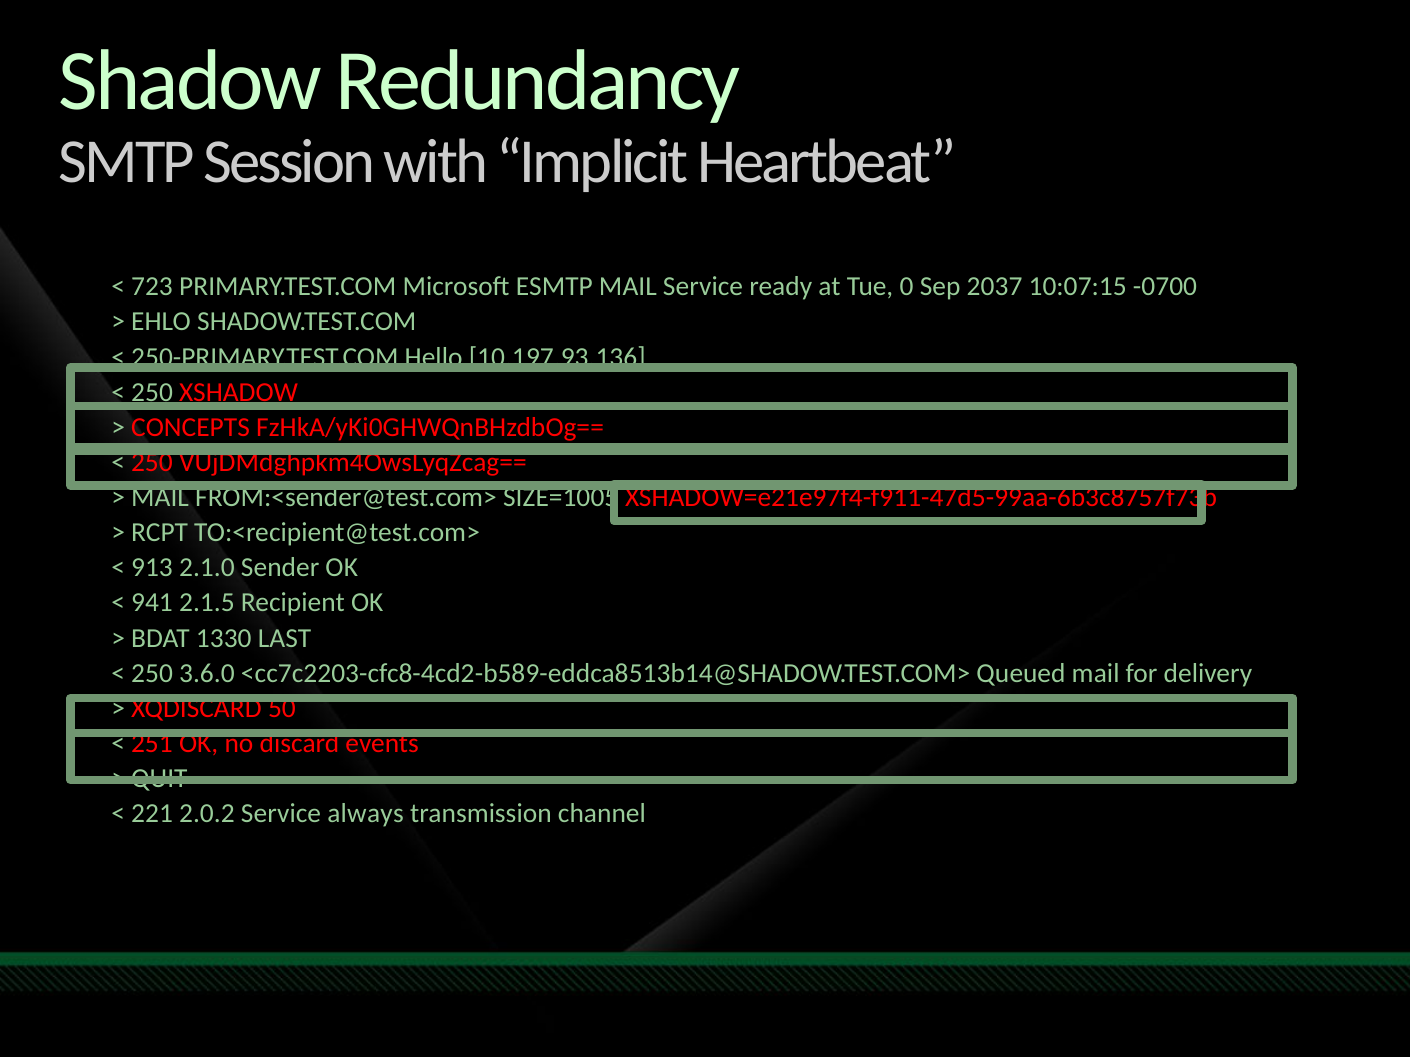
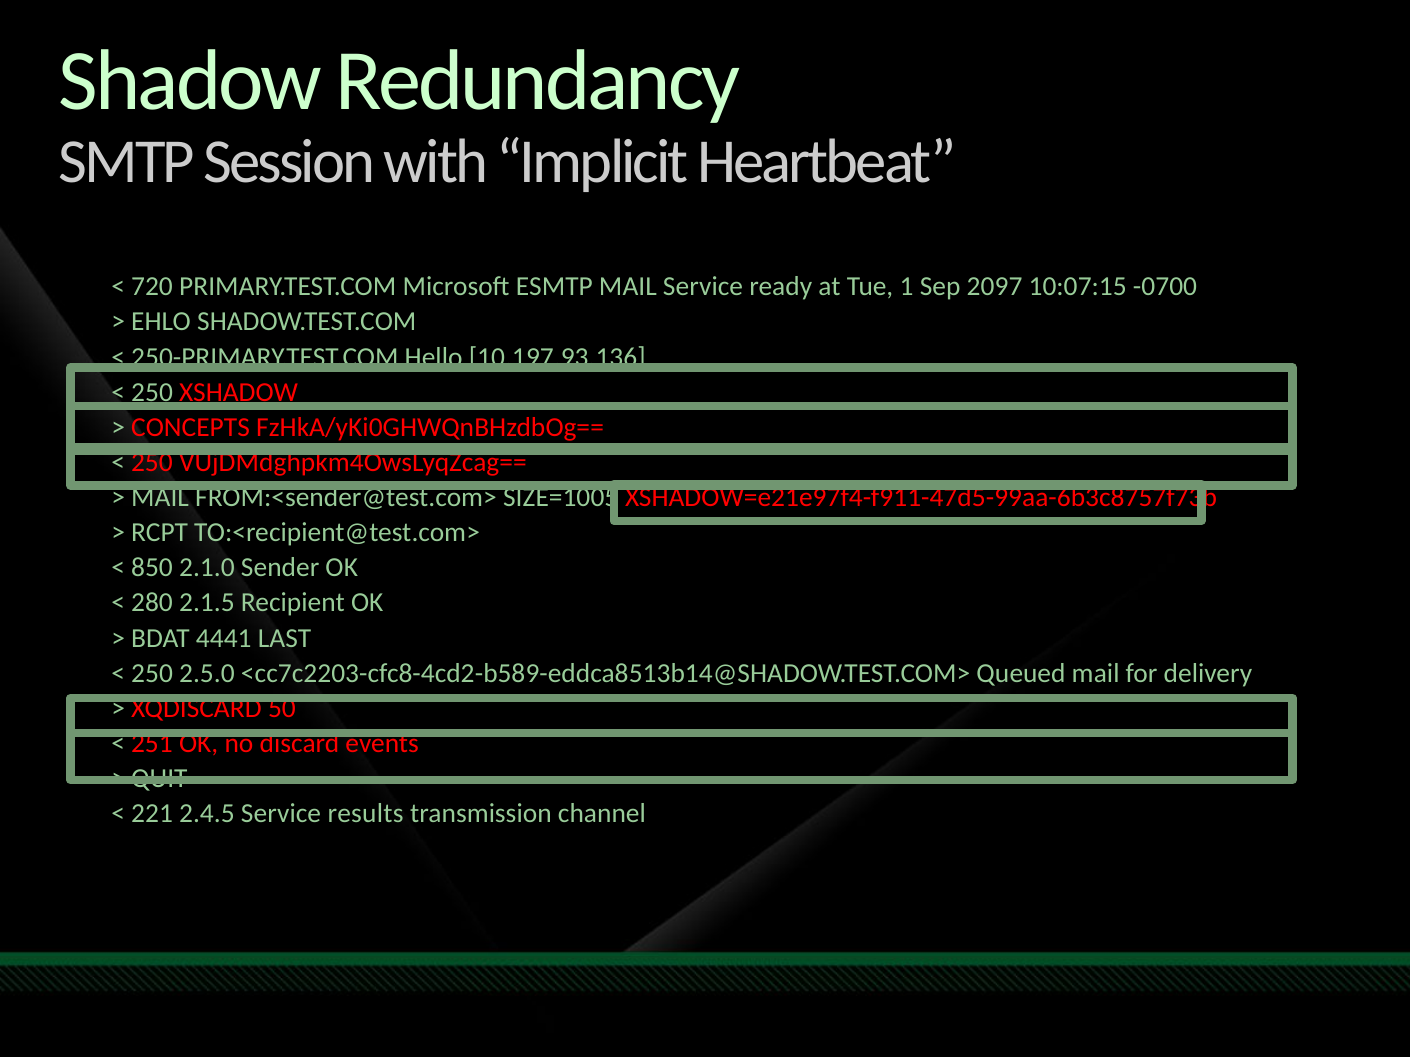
723: 723 -> 720 (152, 287)
0: 0 -> 1 (907, 287)
2037: 2037 -> 2097 (995, 287)
913: 913 -> 850 (152, 568)
941: 941 -> 280 (152, 603)
1330: 1330 -> 4441 (224, 638)
3.6.0: 3.6.0 -> 2.5.0 (207, 673)
2.0.2: 2.0.2 -> 2.4.5 (207, 814)
always: always -> results (366, 814)
